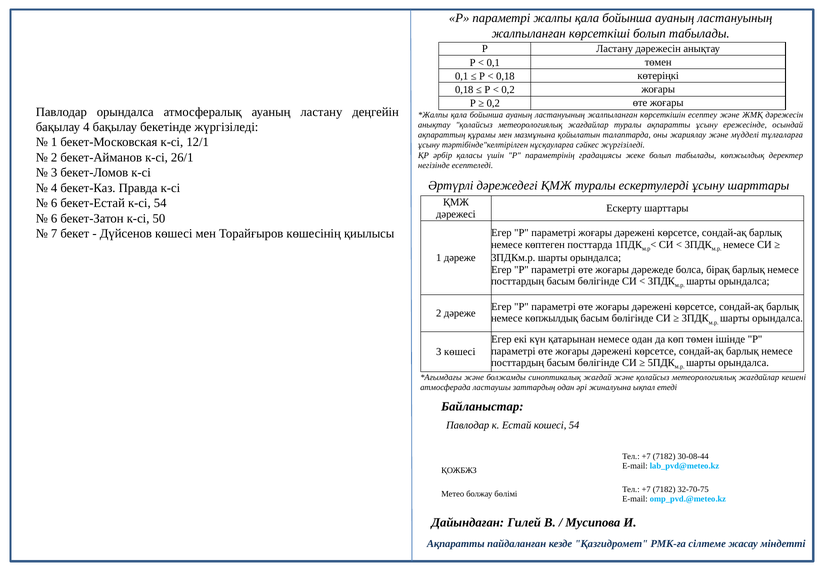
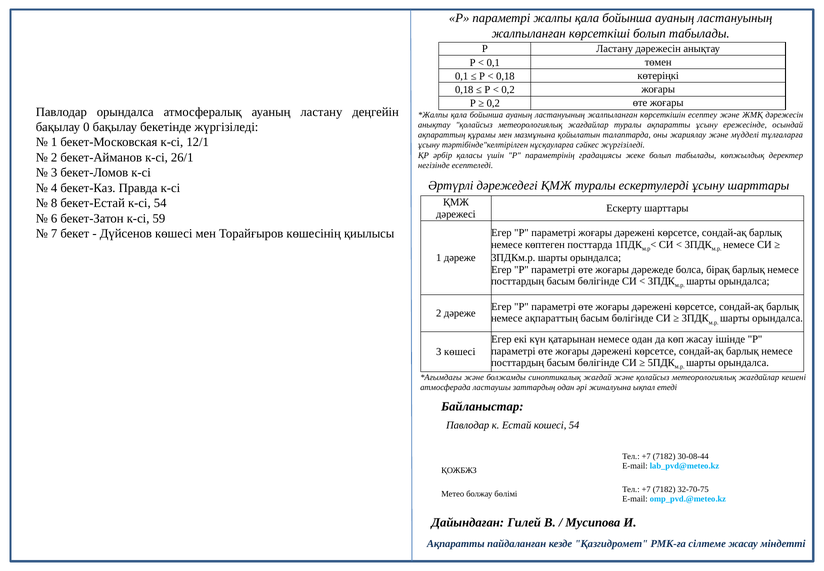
бақылау 4: 4 -> 0 (86, 127)
6: 6 -> 8 (54, 203)
50: 50 -> 59 (159, 218)
немесе көпжылдық: көпжылдық -> ақпараттың (552, 318)
көп төмен: төмен -> жасау (700, 339)
